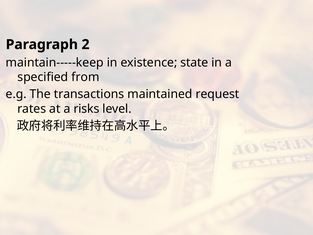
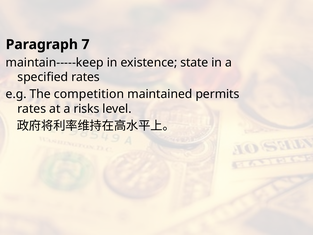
2: 2 -> 7 (86, 44)
specified from: from -> rates (86, 77)
transactions: transactions -> competition (89, 94)
request: request -> permits (217, 94)
